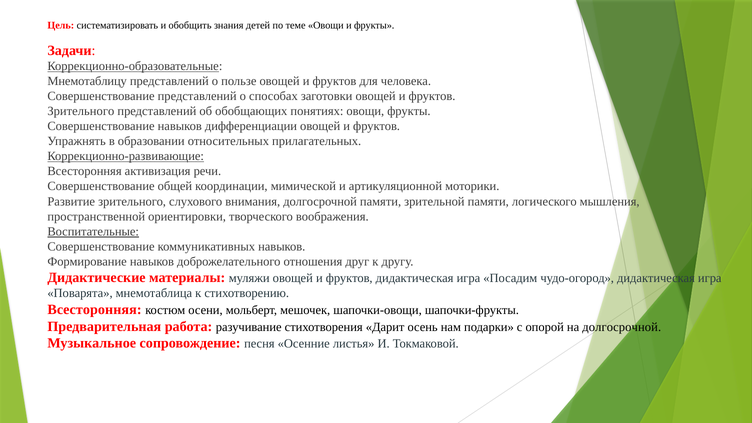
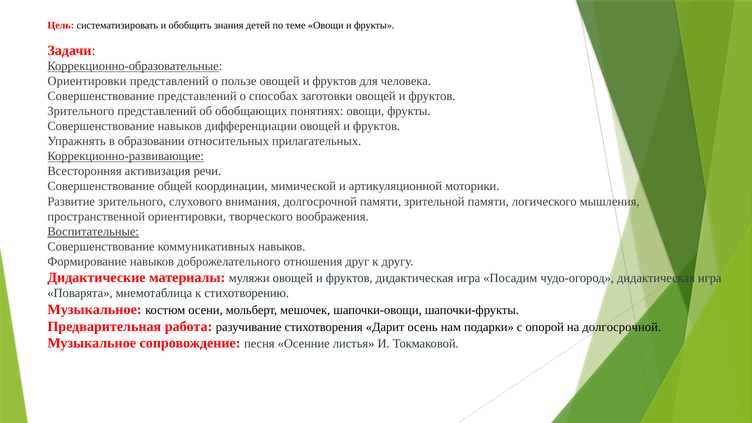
Мнемотаблицу: Мнемотаблицу -> Ориентировки (87, 81)
Всесторонняя: Всесторонняя -> Музыкальное (95, 309)
